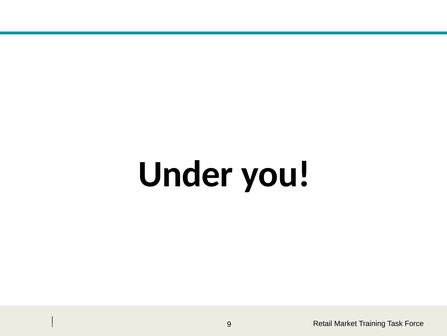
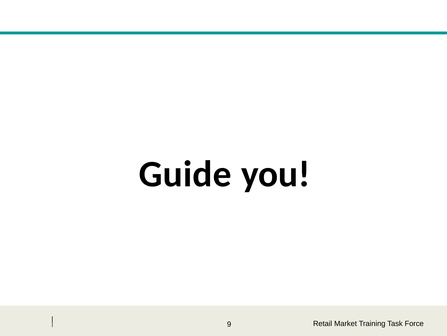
Under: Under -> Guide (185, 174)
